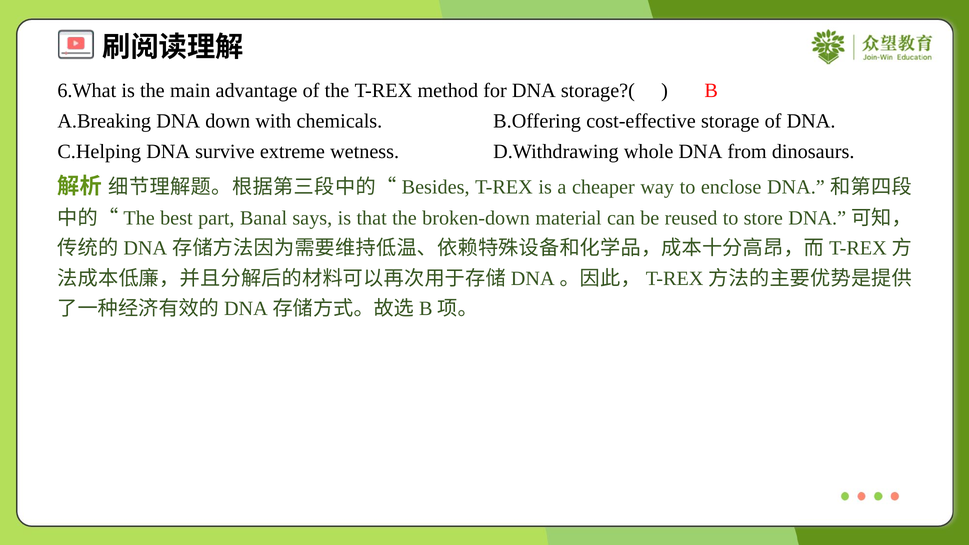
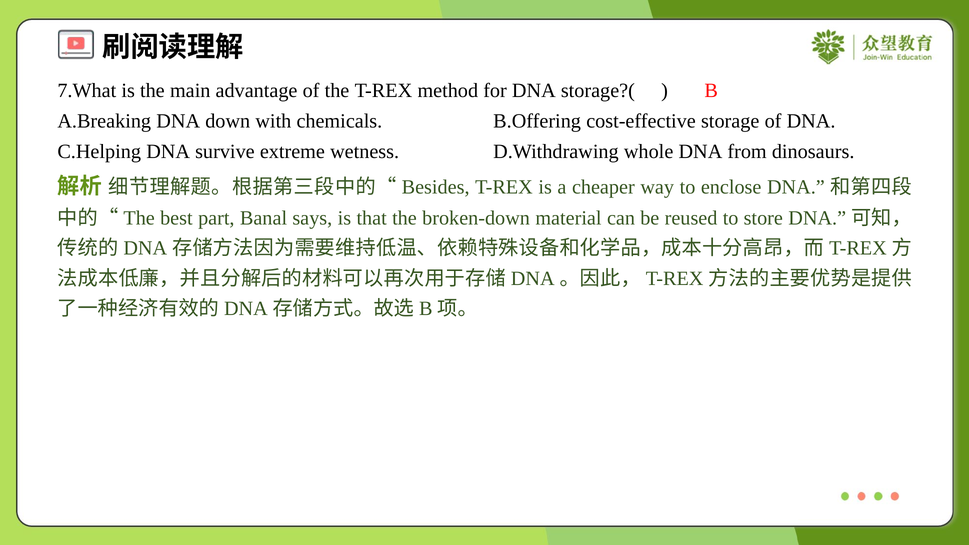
6.What: 6.What -> 7.What (87, 91)
